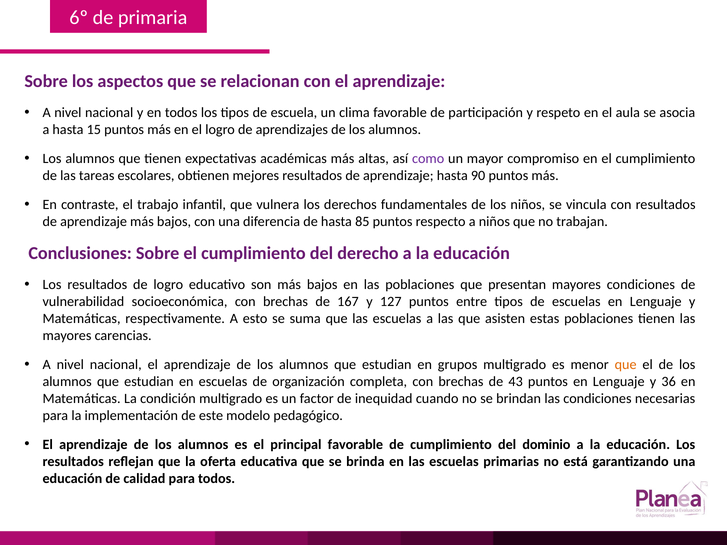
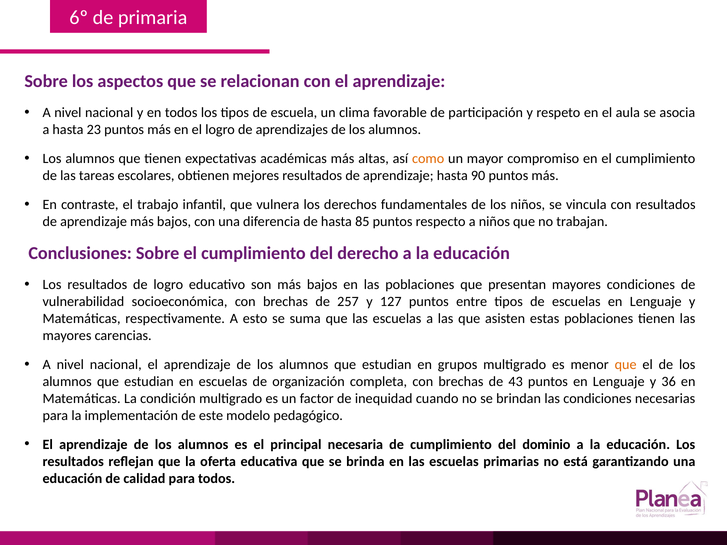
15: 15 -> 23 (94, 130)
como colour: purple -> orange (428, 159)
167: 167 -> 257 (348, 302)
principal favorable: favorable -> necesaria (355, 445)
